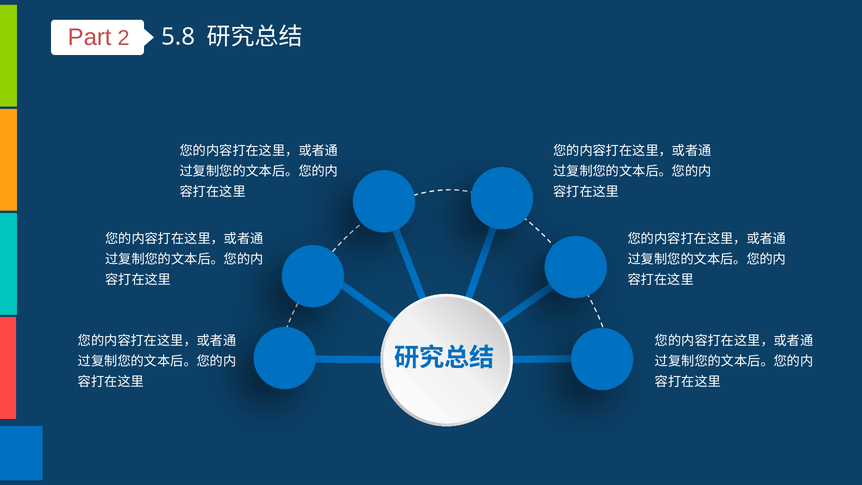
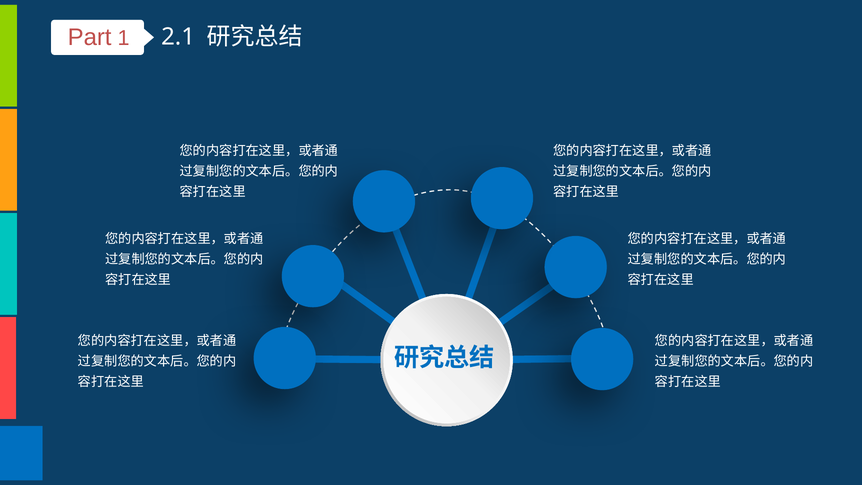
2: 2 -> 1 (124, 38)
5.8: 5.8 -> 2.1 (178, 37)
